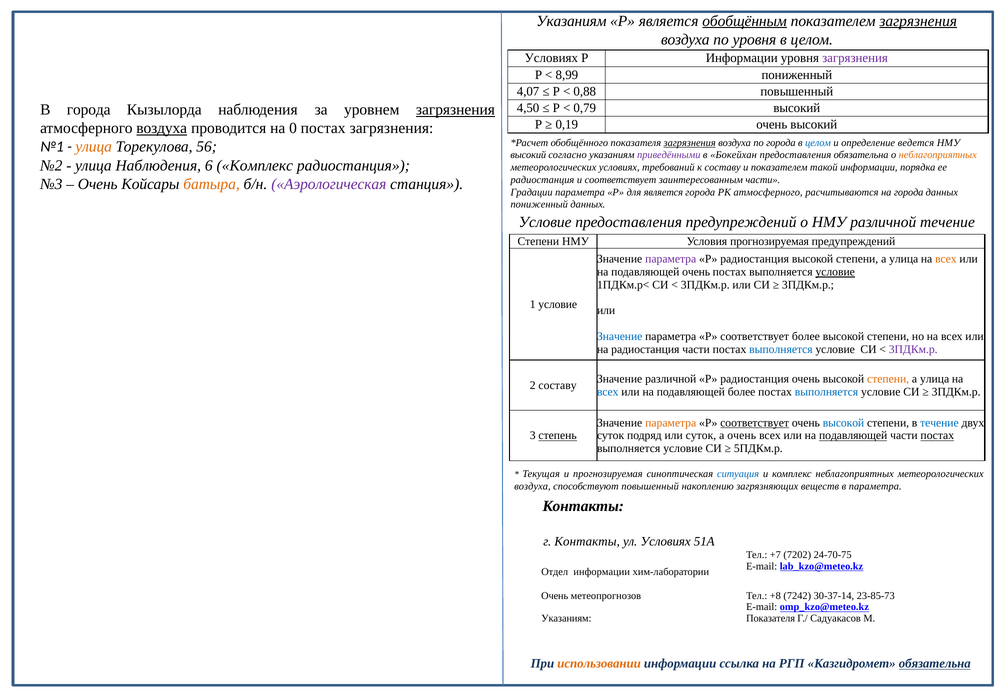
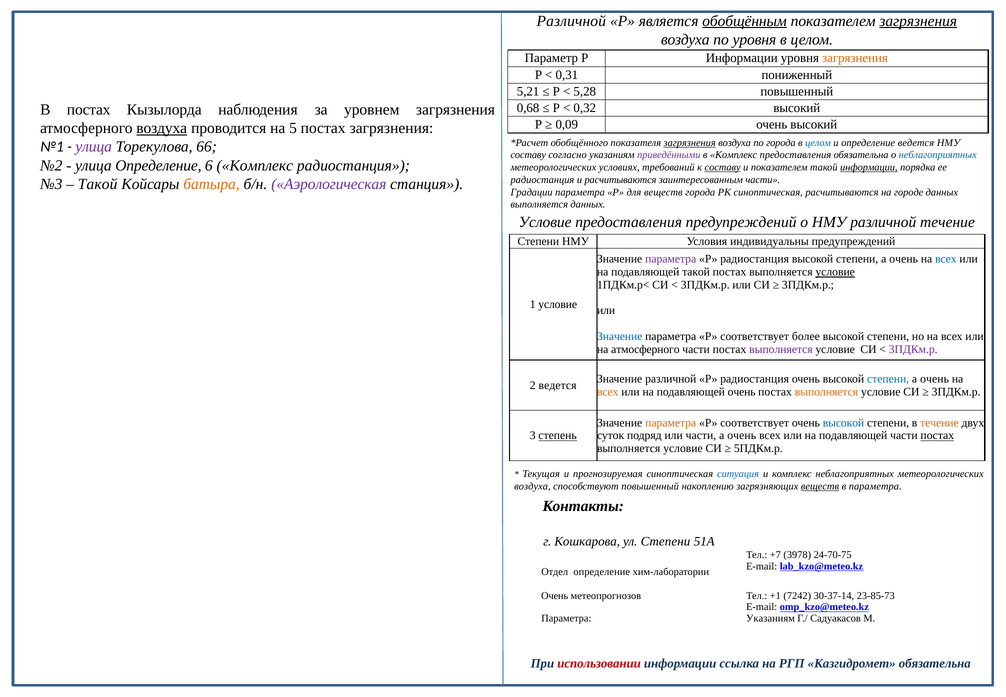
Указаниям: Указаниям -> Различной (571, 21)
Условиях: Условиях -> Параметр (551, 58)
загрязнения colour: purple -> orange (855, 58)
8,99: 8,99 -> 0,31 (567, 75)
4,07: 4,07 -> 5,21 (528, 91)
0,88: 0,88 -> 5,28 (585, 91)
4,50: 4,50 -> 0,68 (528, 108)
0,79: 0,79 -> 0,32 (585, 108)
В города: города -> постах (89, 110)
загрязнения underline: present -> none (455, 110)
0,19: 0,19 -> 0,09 (567, 125)
0: 0 -> 5 (293, 128)
улица colour: orange -> purple (94, 147)
56: 56 -> 66 (207, 147)
высокий: высокий -> составу (528, 155)
в Бокейхан: Бокейхан -> Комплекс (734, 155)
неблагоприятных colour: orange -> blue (938, 155)
улица Наблюдения: Наблюдения -> Определение (158, 165)
составу underline: none -> present (723, 167)
информации underline: none -> present (869, 167)
и соответствует: соответствует -> расчитываются (620, 180)
Очень: Очень -> Такой (98, 184)
для является: является -> веществ (663, 192)
РК атмосферного: атмосферного -> синоптическая (768, 192)
на города: города -> городе (909, 192)
пониженный: пониженный -> выполняется (539, 204)
Условия прогнозируемая: прогнозируемая -> индивидуальны (769, 241)
улица: улица -> очень (904, 259)
всех colour: orange -> blue (946, 259)
подавляющей очень: очень -> такой (696, 272)
на радиостанция: радиостанция -> атмосферного (645, 349)
выполняется colour: blue -> purple (781, 349)
степени colour: orange -> blue (888, 379)
улица: улица -> очень (935, 379)
2 составу: составу -> ведется (558, 385)
всех colour: blue -> orange (608, 391)
подавляющей более: более -> очень (742, 391)
выполняется colour: blue -> orange (826, 391)
соответствует underline: present -> none (755, 422)
течение colour: blue -> orange (939, 422)
или суток: суток -> части (701, 435)
подавляющей underline: present -> none (853, 435)
веществ underline: none -> present (820, 486)
г Контакты: Контакты -> Кошкарова (587, 541)
ул Условиях: Условиях -> Степени (666, 541)
7202: 7202 -> 3978 (797, 554)
Отдел информации: информации -> определение (602, 572)
+8: +8 -> +1 (775, 595)
Указаниям: Указаниям -> Параметра (566, 618)
Показателя: Показателя -> Указаниям (770, 618)
использовании colour: orange -> red (599, 663)
обязательна underline: present -> none (935, 663)
